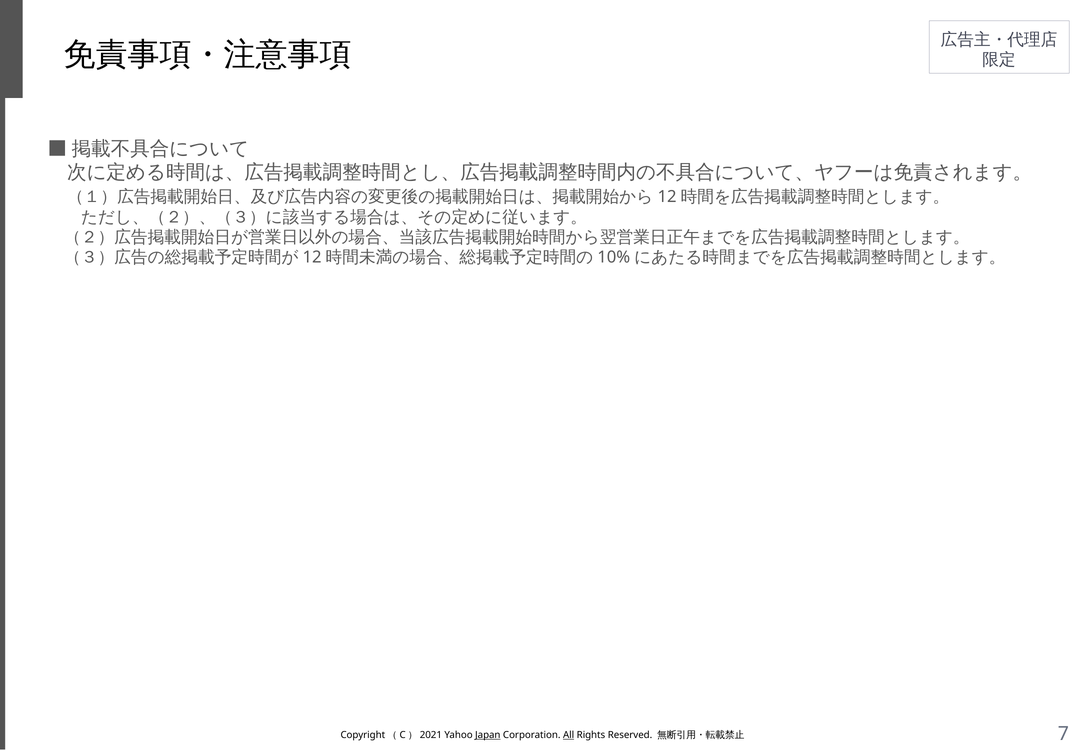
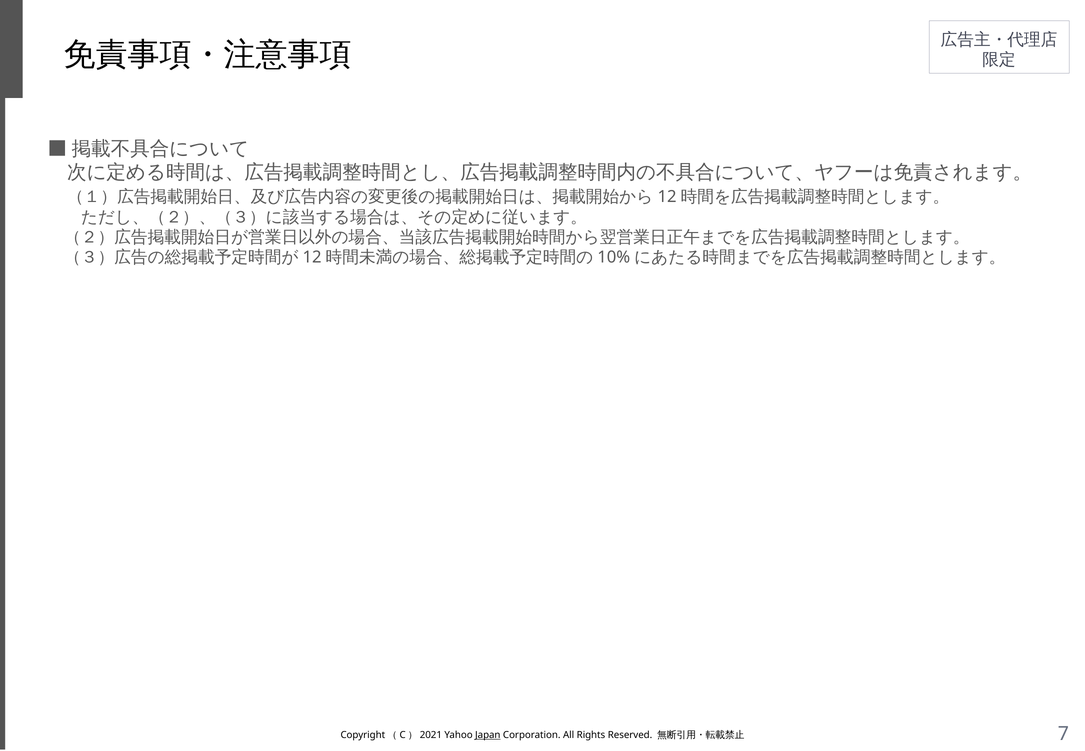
All underline: present -> none (569, 735)
